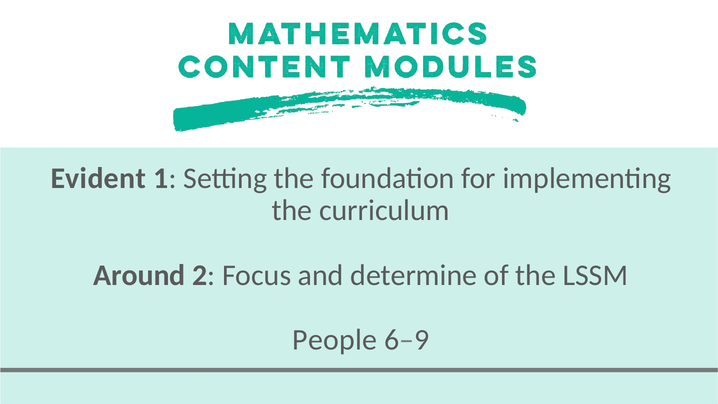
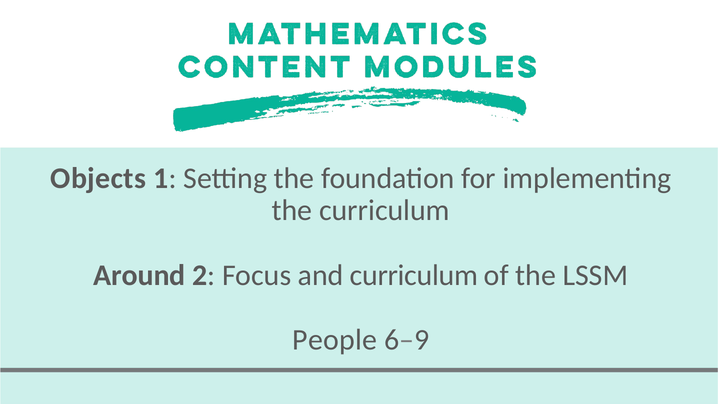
Evident: Evident -> Objects (98, 178)
and determine: determine -> curriculum (414, 275)
